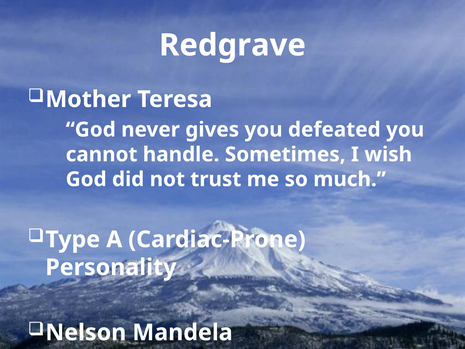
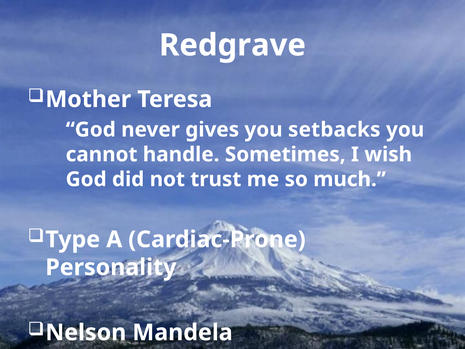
defeated: defeated -> setbacks (334, 130)
